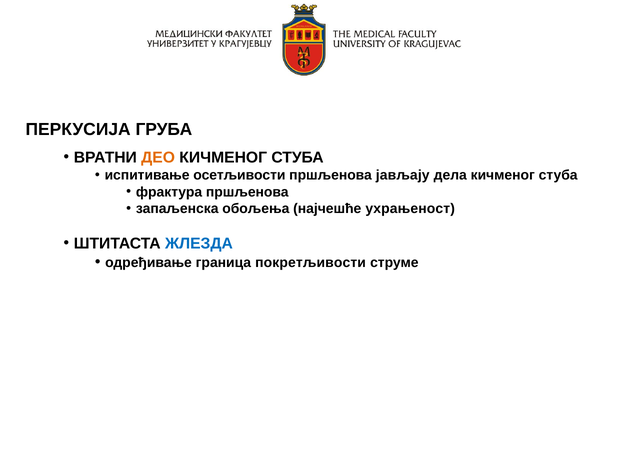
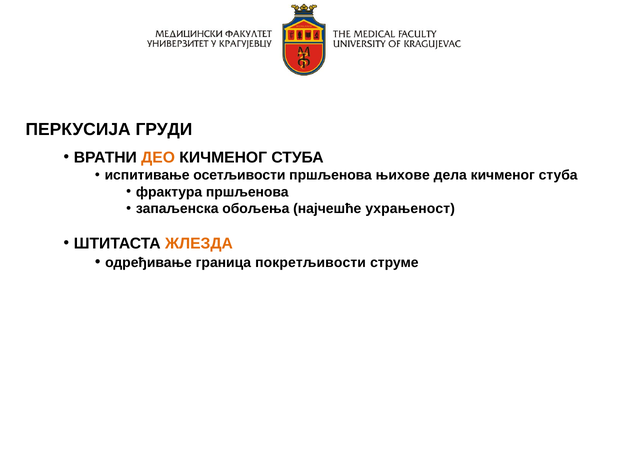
ГРУБА: ГРУБА -> ГРУДИ (164, 129)
јављају: јављају -> њихове (403, 175)
ЖЛЕЗДА colour: blue -> orange (199, 243)
